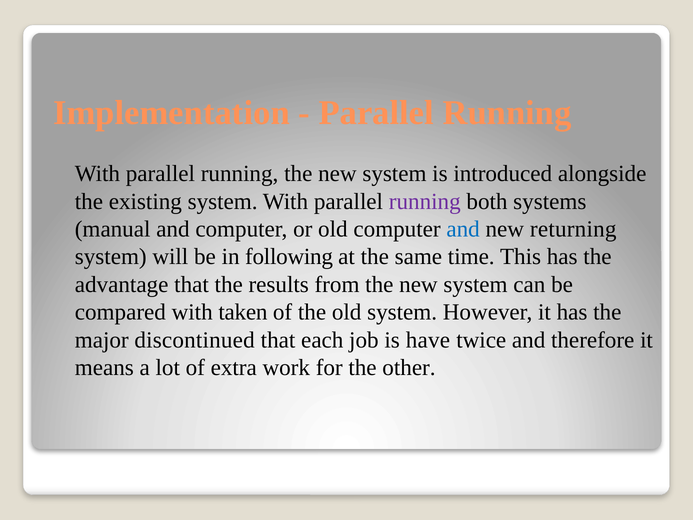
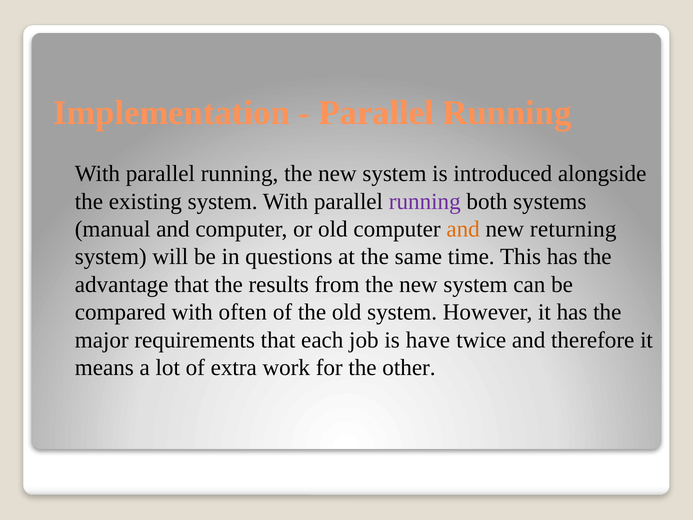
and colour: blue -> orange (463, 229)
following: following -> questions (289, 257)
taken: taken -> often (243, 312)
discontinued: discontinued -> requirements (195, 340)
